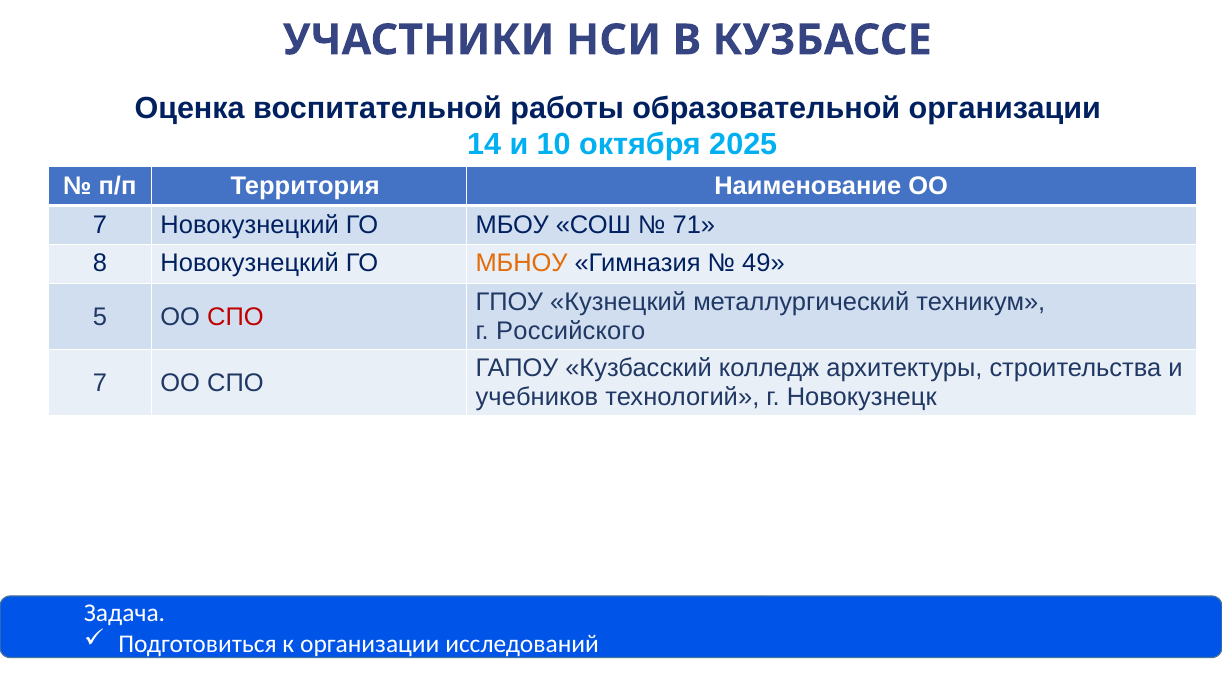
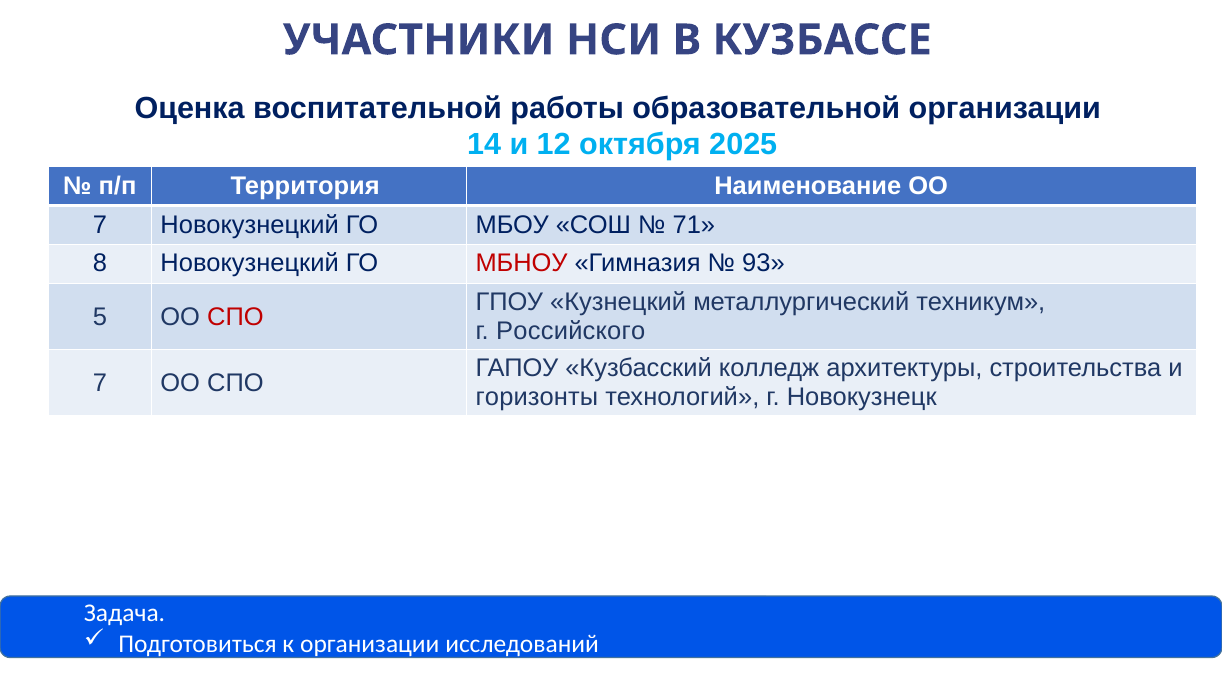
10: 10 -> 12 (554, 145)
МБНОУ colour: orange -> red (522, 264)
49: 49 -> 93 (763, 264)
учебников: учебников -> горизонты (537, 397)
